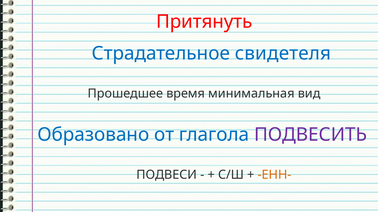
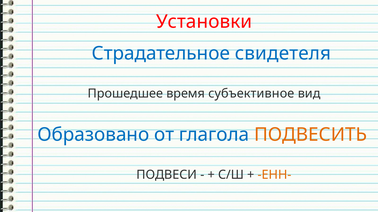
Притянуть: Притянуть -> Установки (204, 22)
минимальная: минимальная -> субъективное (251, 94)
ПОДВЕСИТЬ colour: purple -> orange (311, 135)
